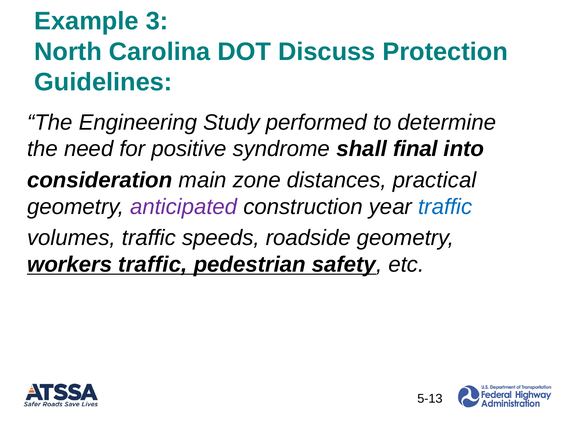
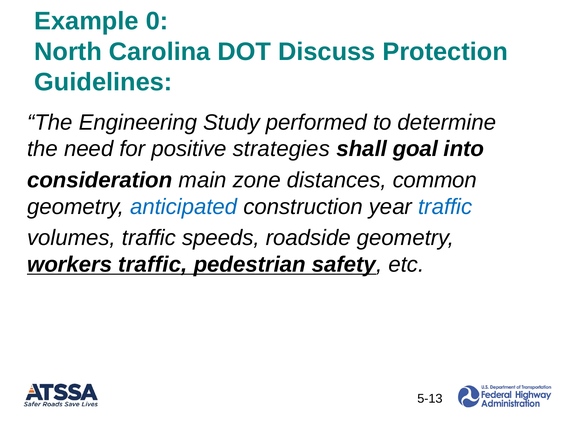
3: 3 -> 0 (157, 21)
syndrome: syndrome -> strategies (281, 149)
final: final -> goal (415, 149)
practical: practical -> common (435, 180)
anticipated colour: purple -> blue (184, 207)
